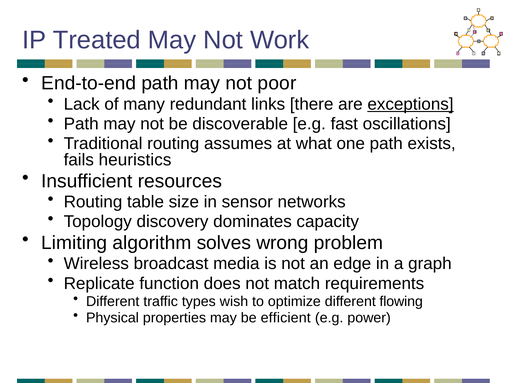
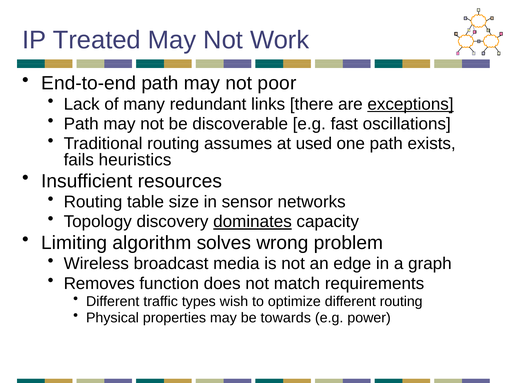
what: what -> used (314, 144)
dominates underline: none -> present (253, 222)
Replicate: Replicate -> Removes (99, 284)
different flowing: flowing -> routing (401, 302)
efficient: efficient -> towards (286, 318)
